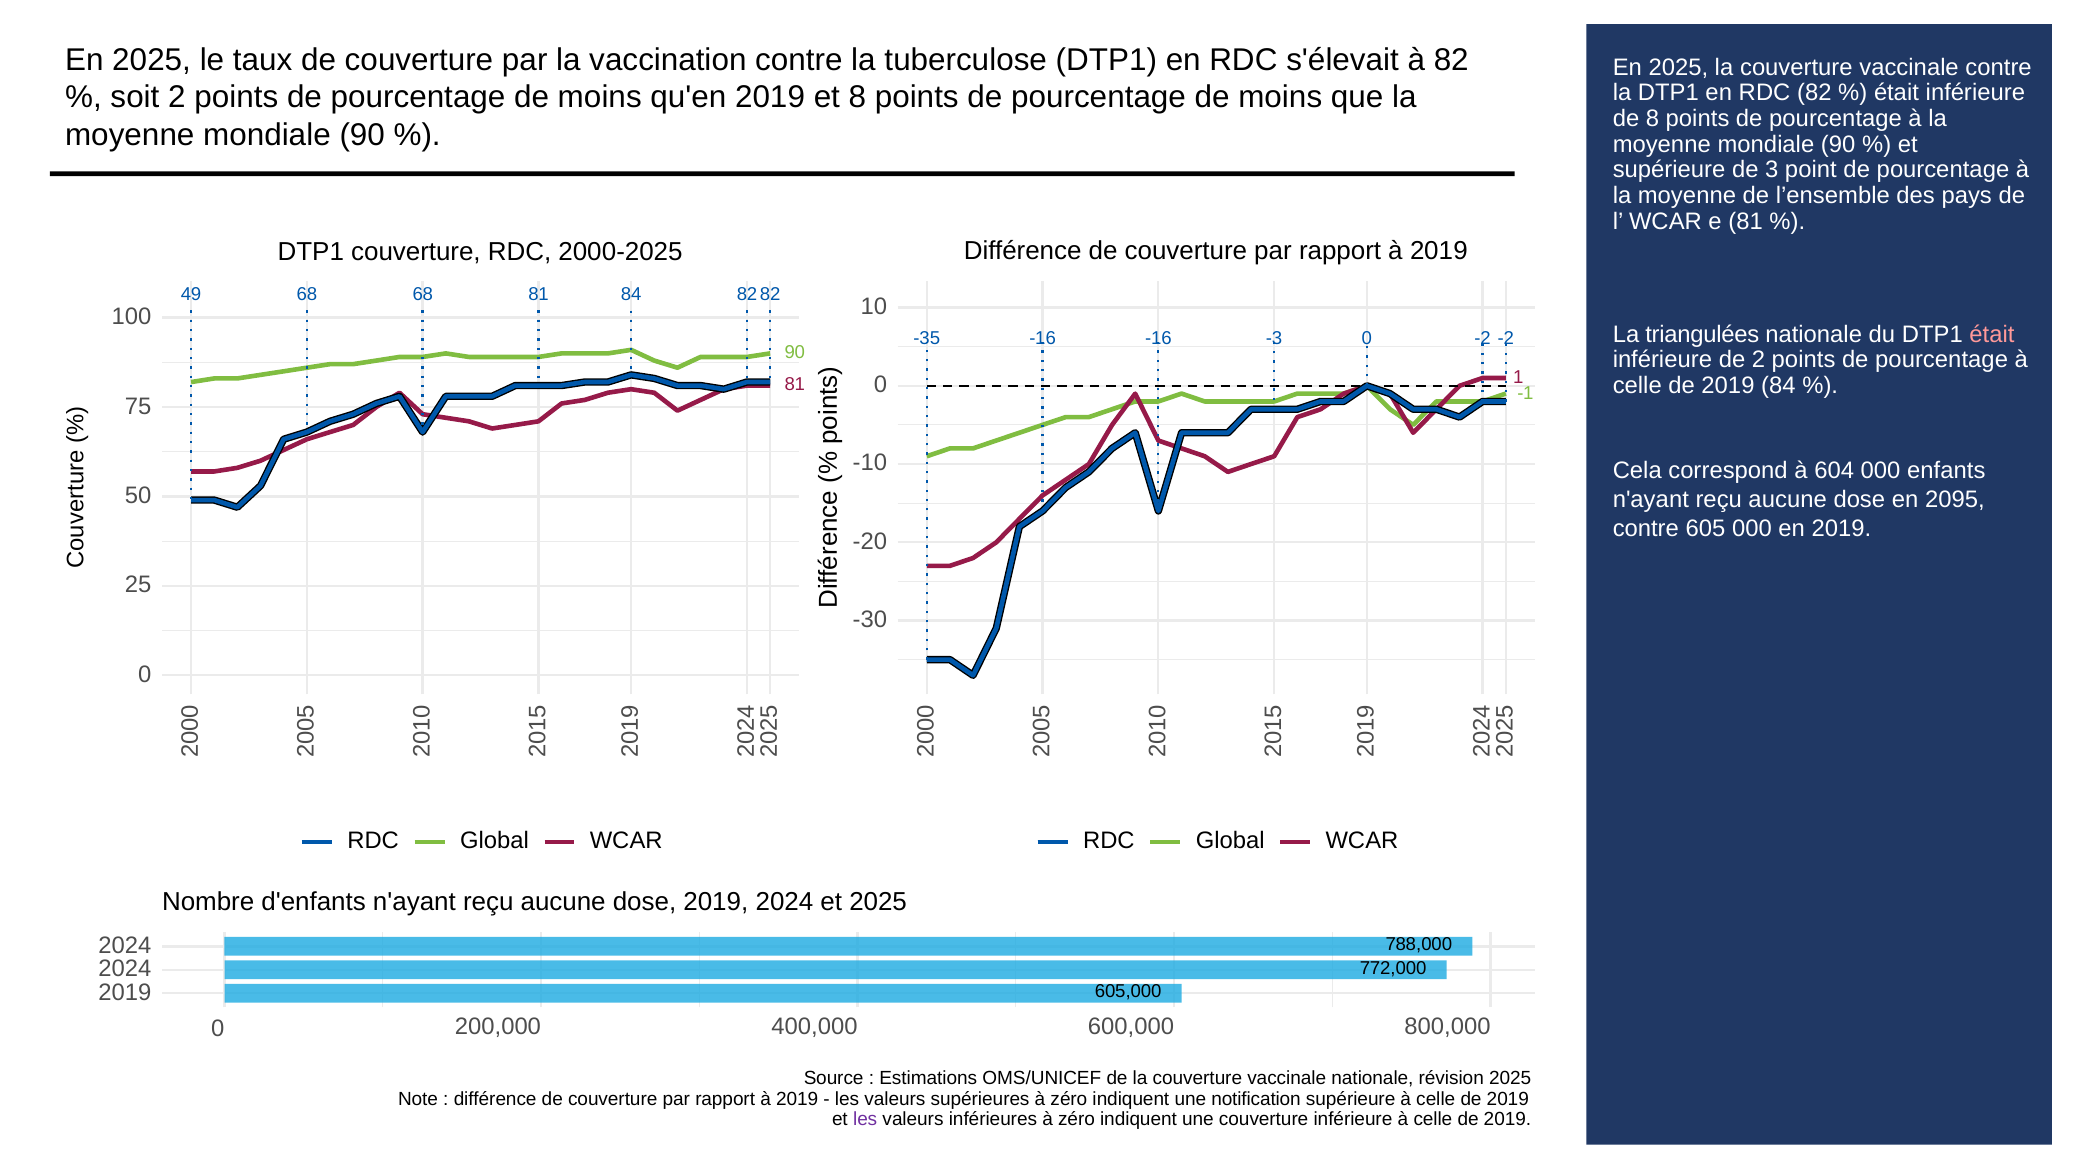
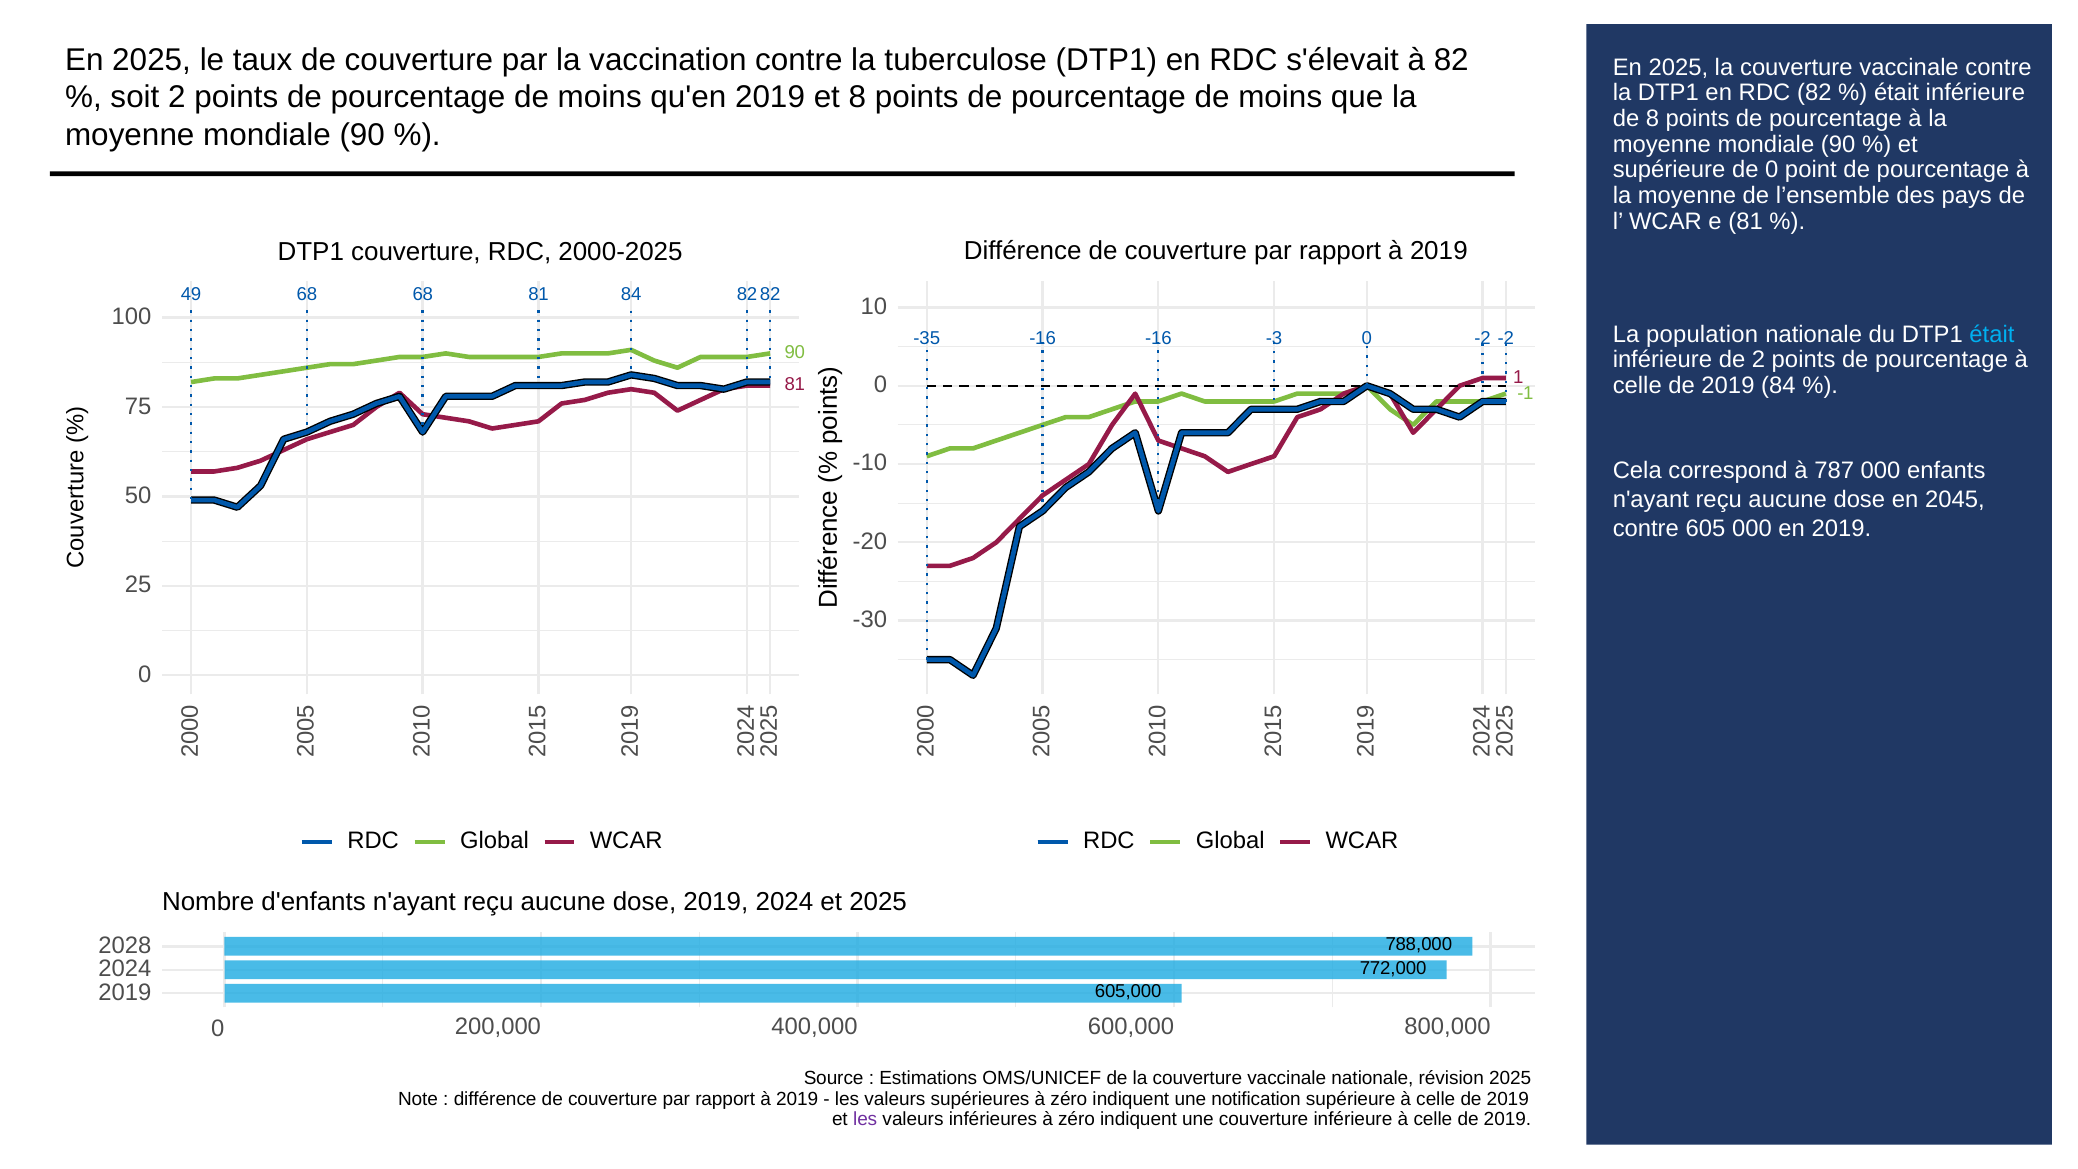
de 3: 3 -> 0 (1772, 170)
triangulées: triangulées -> population (1702, 334)
était colour: pink -> light blue (1992, 334)
604: 604 -> 787 (1834, 471)
2095: 2095 -> 2045 (1955, 500)
2024: 2024 -> 2028 (125, 945)
